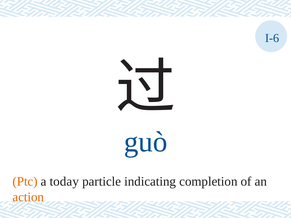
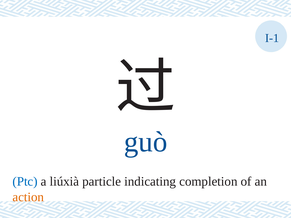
I-6: I-6 -> I-1 (272, 38)
Ptc colour: orange -> blue (25, 182)
today: today -> liúxià (64, 182)
